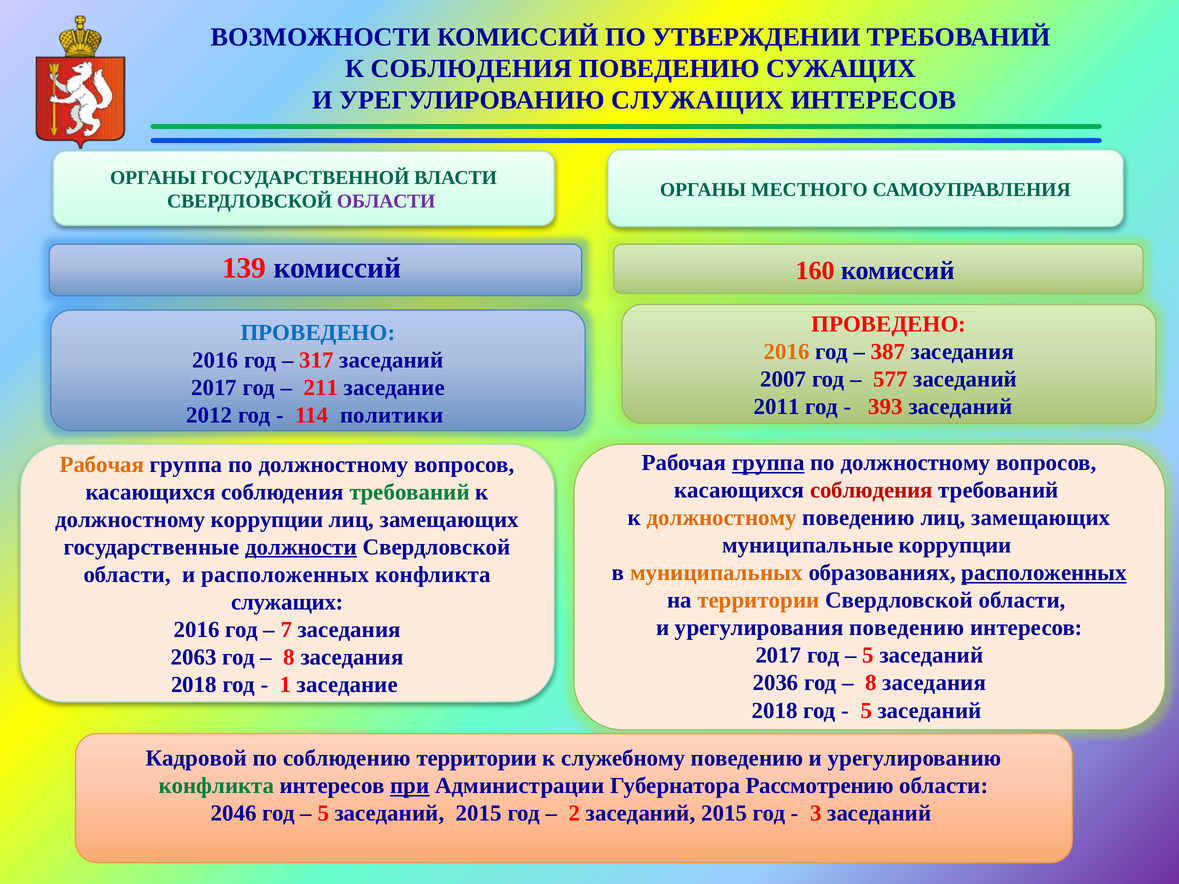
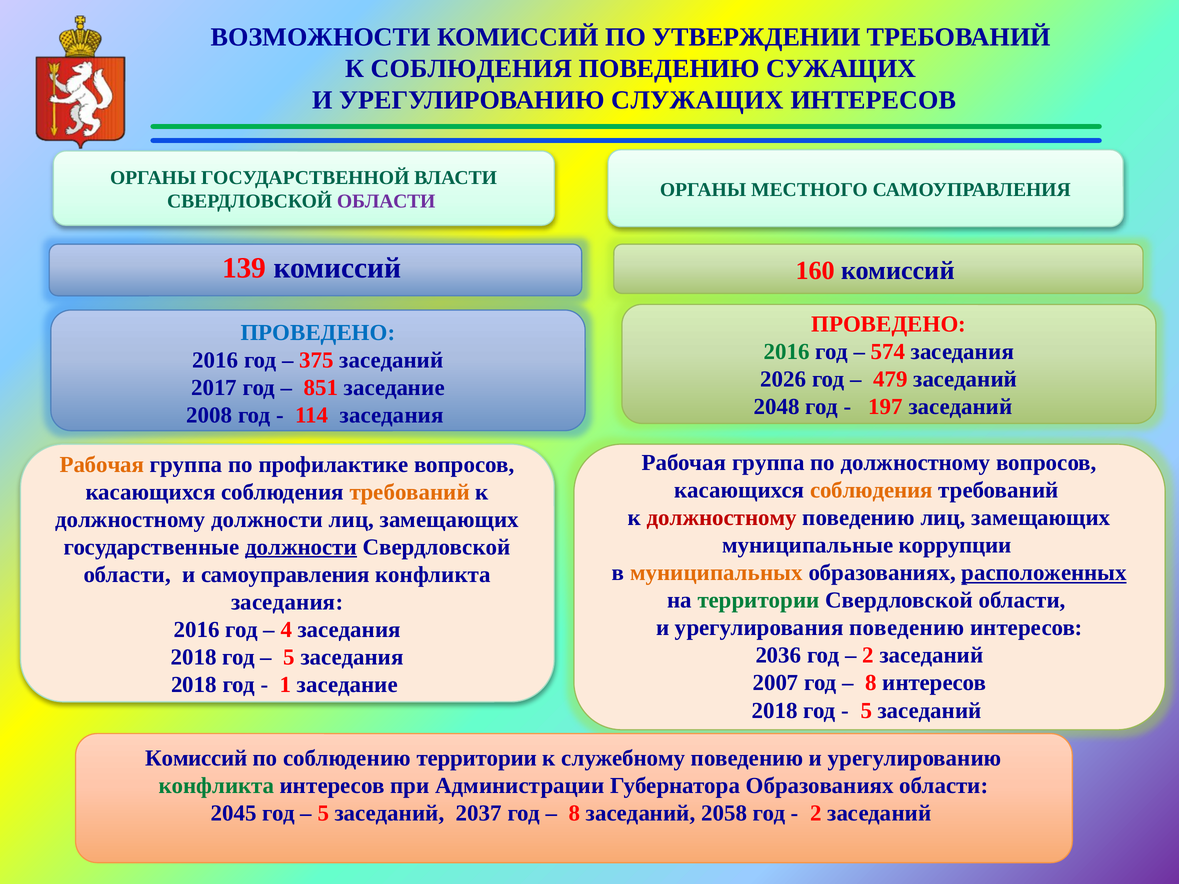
2016 colour: orange -> green (787, 352)
387: 387 -> 574 (888, 352)
317: 317 -> 375 (317, 360)
2007: 2007 -> 2026 (783, 379)
577: 577 -> 479 (890, 379)
211: 211 -> 851 (321, 388)
2011: 2011 -> 2048 (777, 407)
393: 393 -> 197 (886, 407)
2012: 2012 -> 2008 (209, 415)
114 политики: политики -> заседания (392, 415)
группа underline: present -> none (768, 463)
должностному: должностному -> профилактике (333, 465)
соблюдения colour: red -> orange (871, 490)
требований colour: green -> orange (410, 492)
должностному colour: orange -> red (722, 518)
должностному коррупции: коррупции -> должности (267, 520)
и расположенных: расположенных -> самоуправления (285, 575)
территории colour: orange -> green (759, 601)
служащих: служащих -> заседания (287, 602)
7: 7 -> 4 (286, 630)
2017: 2017 -> 2036 (778, 656)
5: 5 -> 2 (868, 656)
2063: 2063 -> 2018 (194, 657)
8: 8 -> 5 (289, 657)
2036: 2036 -> 2007 (776, 683)
заседания: заседания -> интересов (934, 683)
Кадровой: Кадровой -> Комиссий (196, 759)
при underline: present -> none (410, 786)
Губернатора Рассмотрению: Рассмотрению -> Образованиях (820, 786)
2046: 2046 -> 2045 (234, 814)
5 заседаний 2015: 2015 -> 2037 (479, 814)
2: 2 -> 8 (574, 814)
2015: 2015 -> 2058 (724, 814)
3: 3 -> 2 (816, 814)
